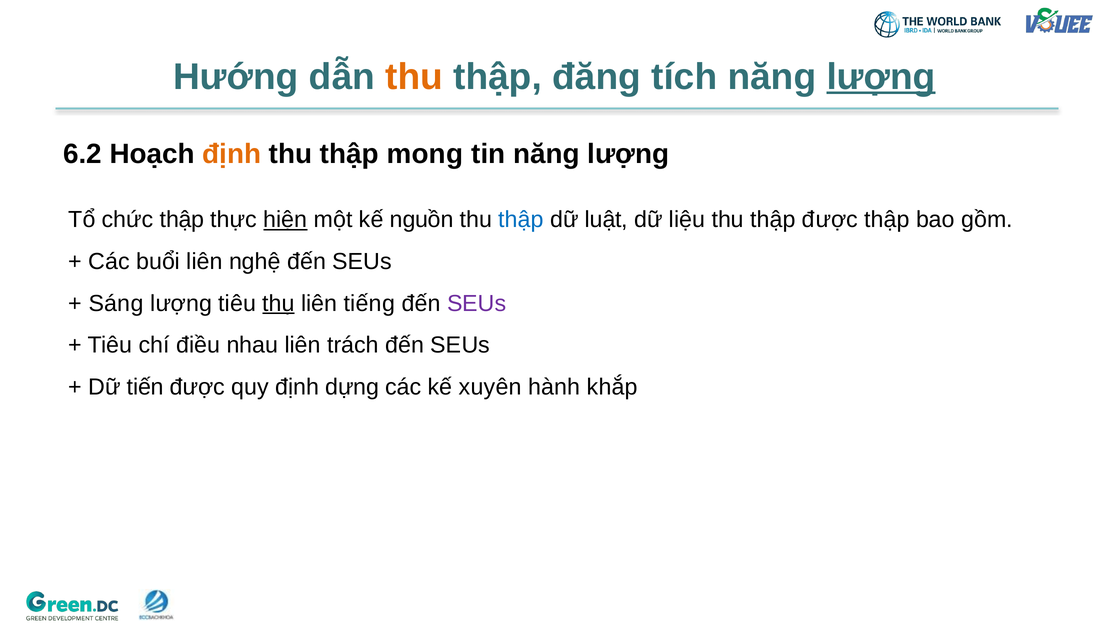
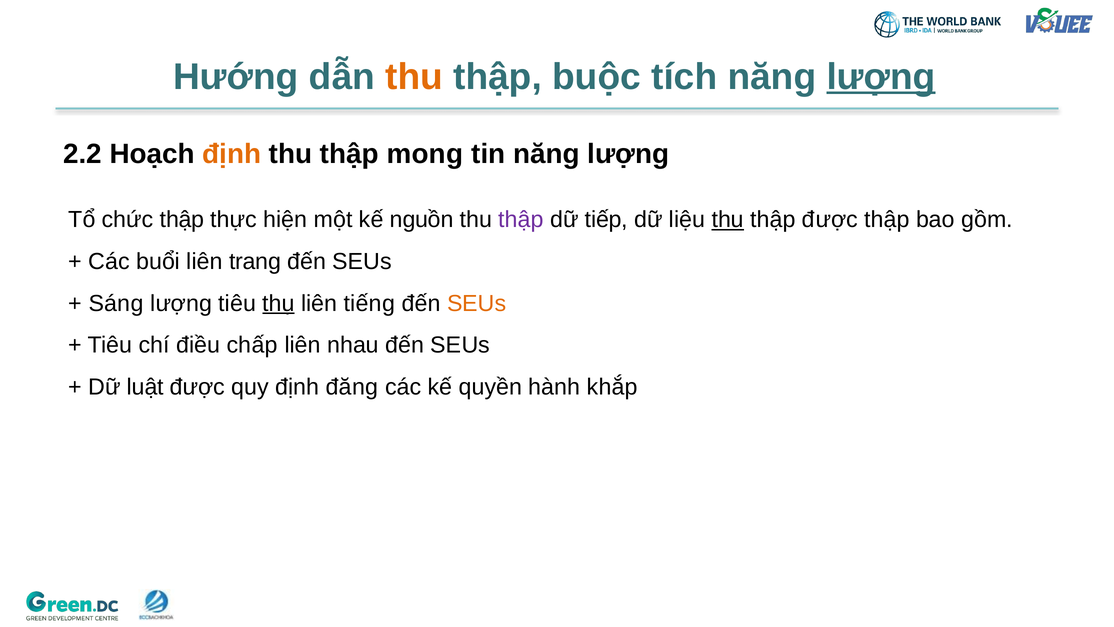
đăng: đăng -> buộc (597, 77)
6.2: 6.2 -> 2.2 (83, 154)
hiện underline: present -> none (285, 220)
thập colour: blue -> purple (521, 220)
luật: luật -> tiếp (606, 220)
thu underline: none -> present (728, 220)
nghệ: nghệ -> trang (255, 261)
SEUs colour: purple -> orange (477, 303)
nhau: nhau -> chấp (252, 345)
trách: trách -> nhau (353, 345)
tiến: tiến -> luật (145, 387)
dựng: dựng -> đăng (352, 387)
xuyên: xuyên -> quyền (490, 387)
